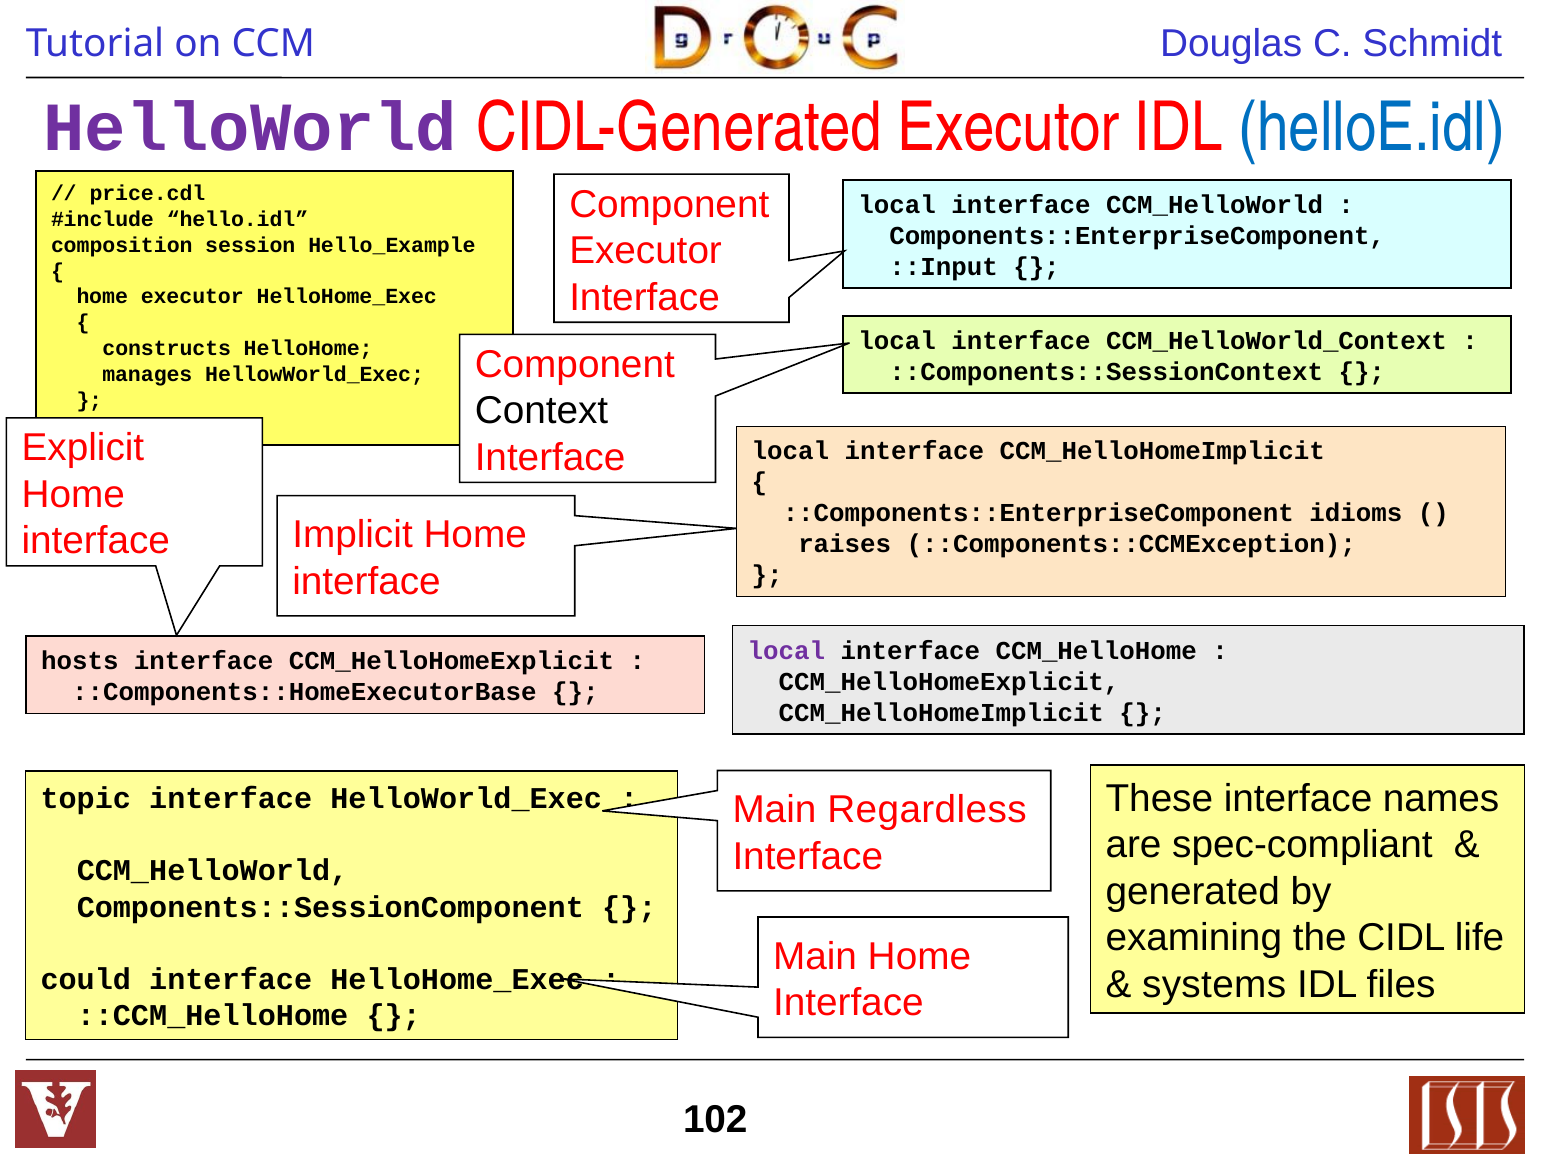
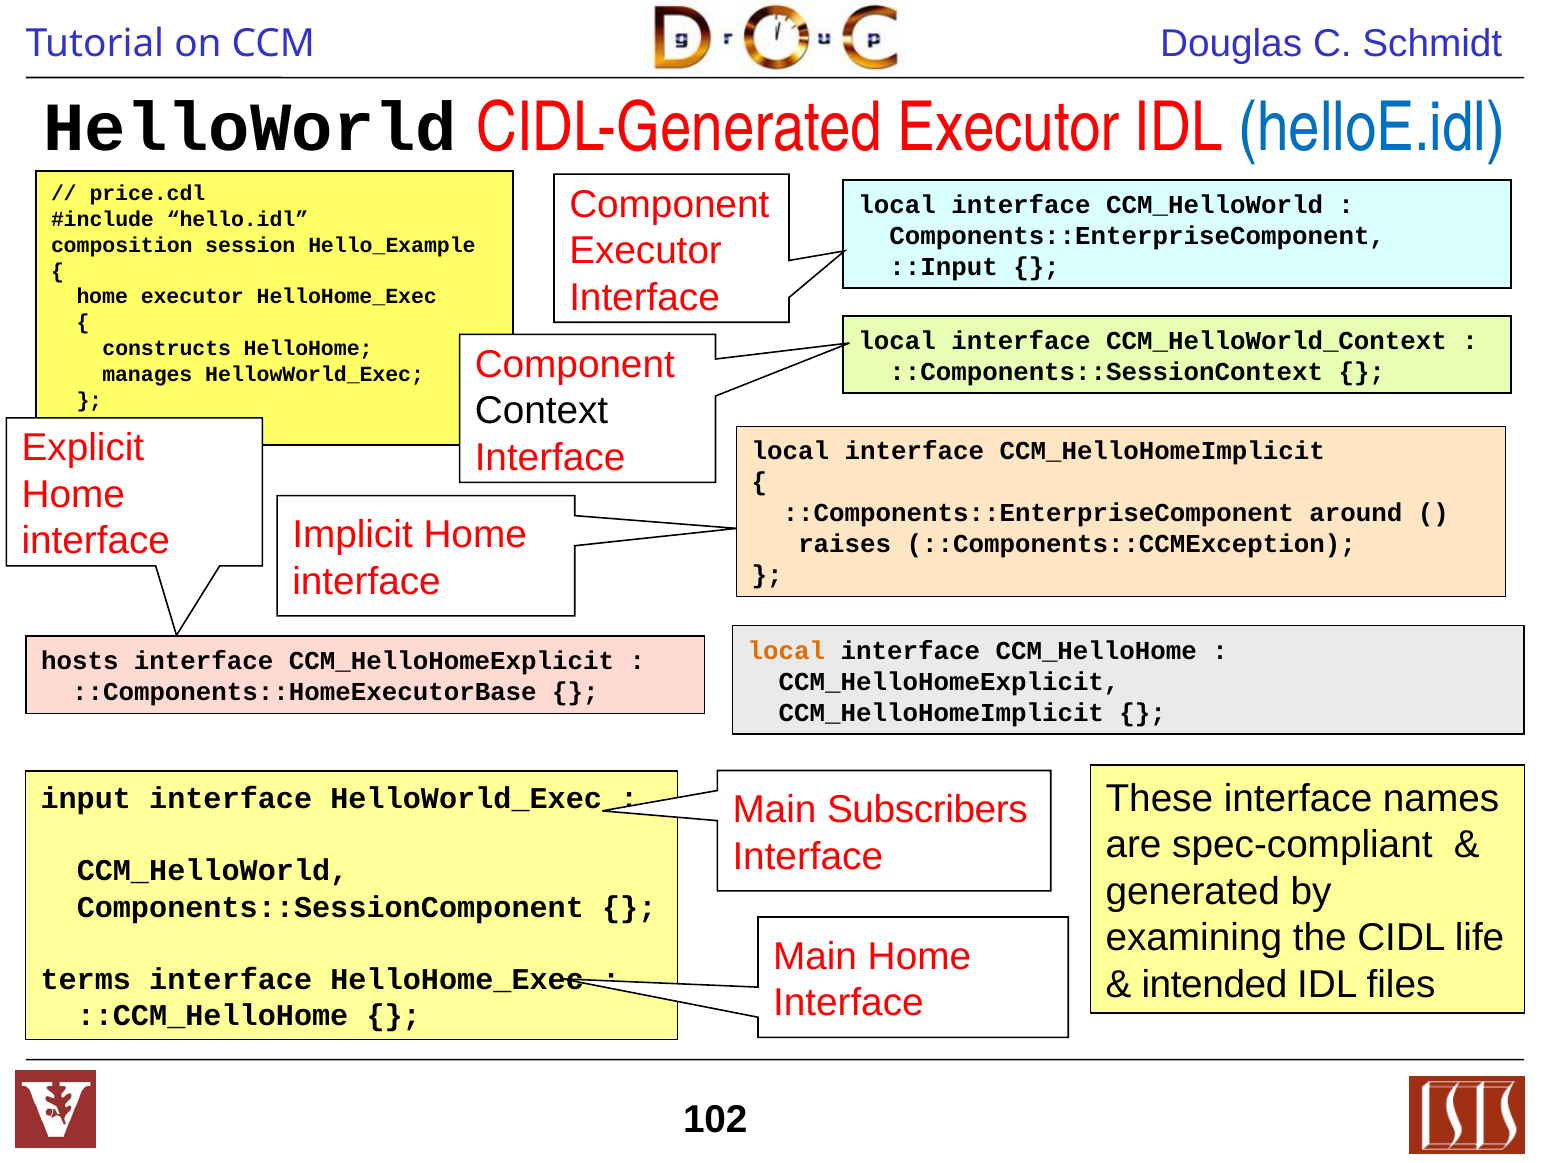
HelloWorld colour: purple -> black (250, 128)
idioms: idioms -> around (1356, 513)
local colour: purple -> orange (786, 650)
topic: topic -> input (86, 798)
Regardless: Regardless -> Subscribers (927, 810)
systems: systems -> intended (1214, 984)
could: could -> terms (86, 979)
